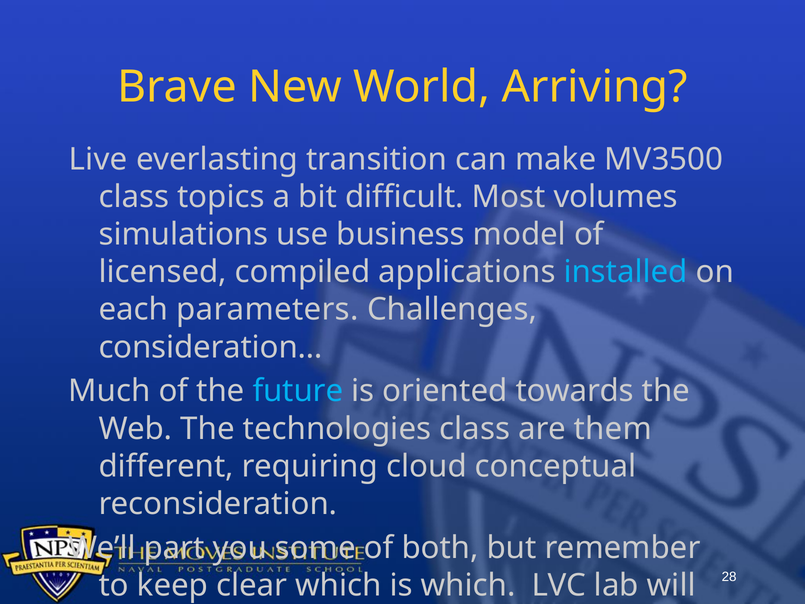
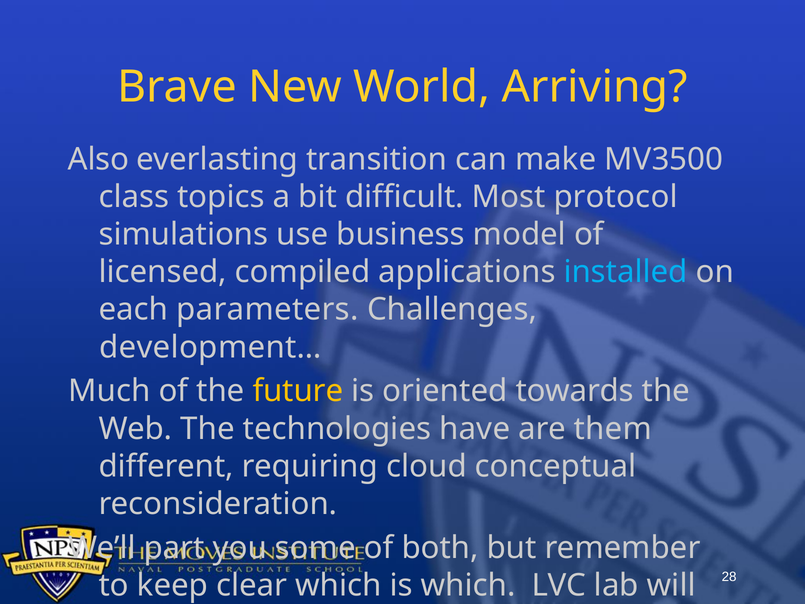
Live: Live -> Also (98, 159)
volumes: volumes -> protocol (616, 197)
consideration…: consideration… -> development… (210, 347)
future colour: light blue -> yellow (298, 391)
technologies class: class -> have (475, 429)
